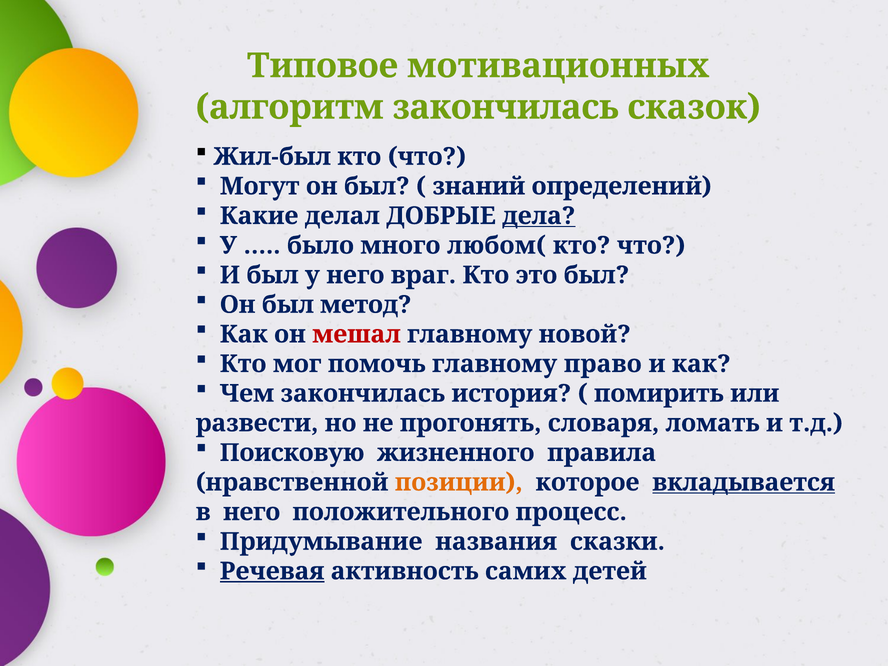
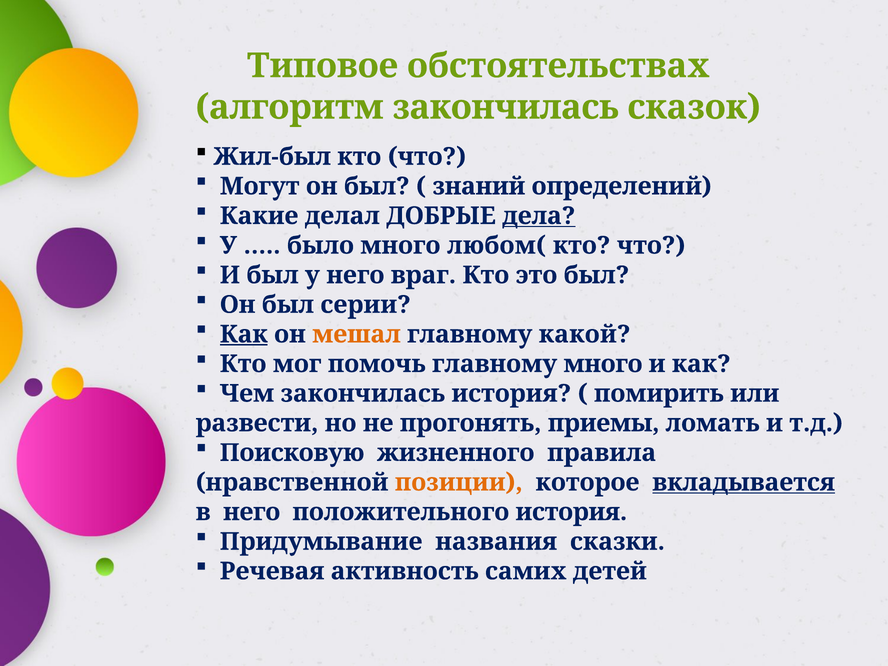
мотивационных: мотивационных -> обстоятельствах (558, 66)
метод: метод -> серии (366, 305)
Как underline: none -> present (244, 334)
мешал colour: red -> orange (356, 334)
новой: новой -> какой (585, 334)
главному право: право -> много (603, 364)
словаря: словаря -> приемы (604, 423)
положительного процесс: процесс -> история (571, 512)
Речевая underline: present -> none (272, 571)
